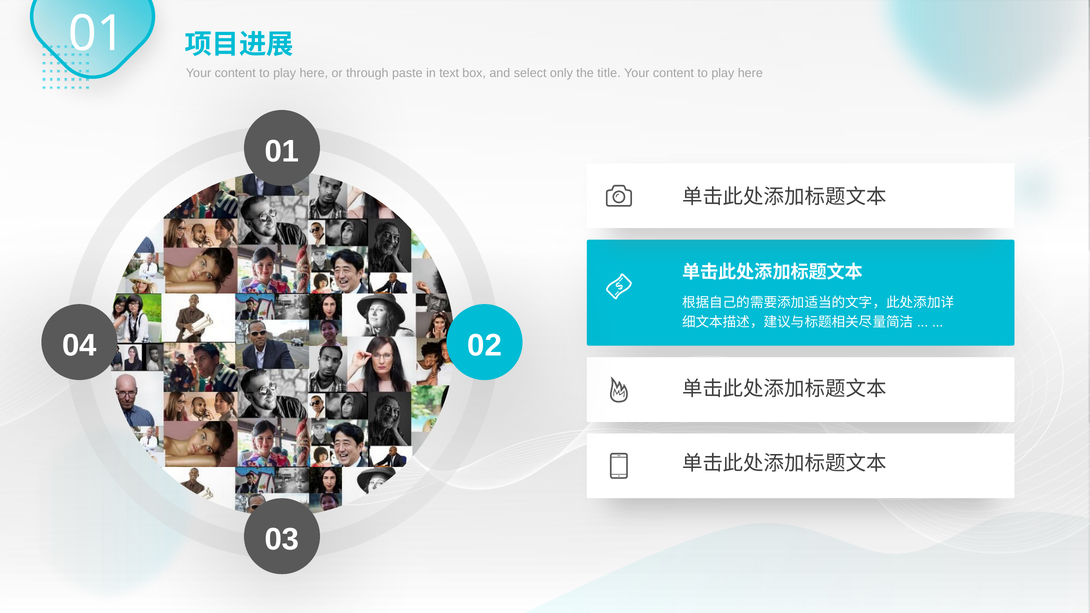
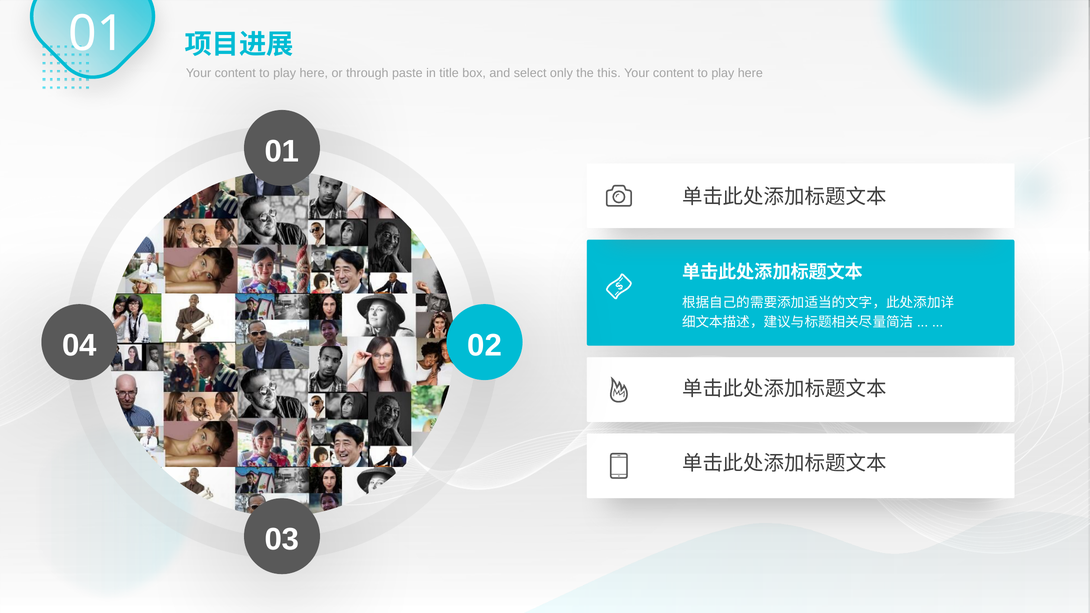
text: text -> title (449, 73)
title: title -> this (609, 73)
